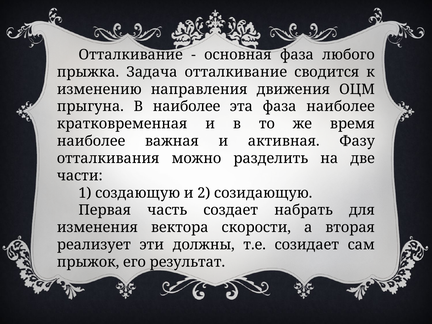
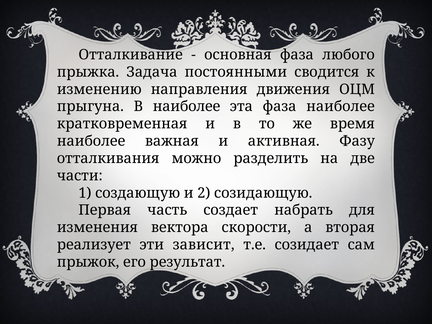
Задача отталкивание: отталкивание -> постоянными (236, 72)
должны: должны -> зависит (204, 245)
